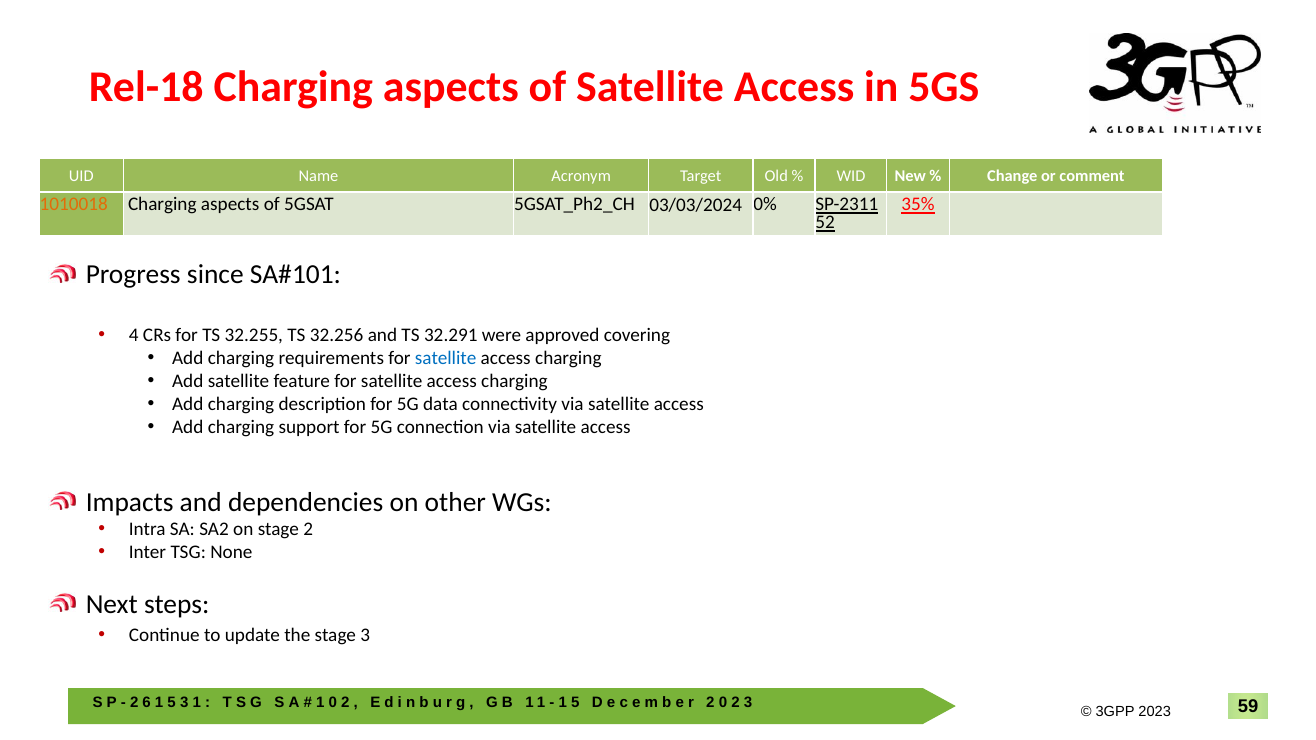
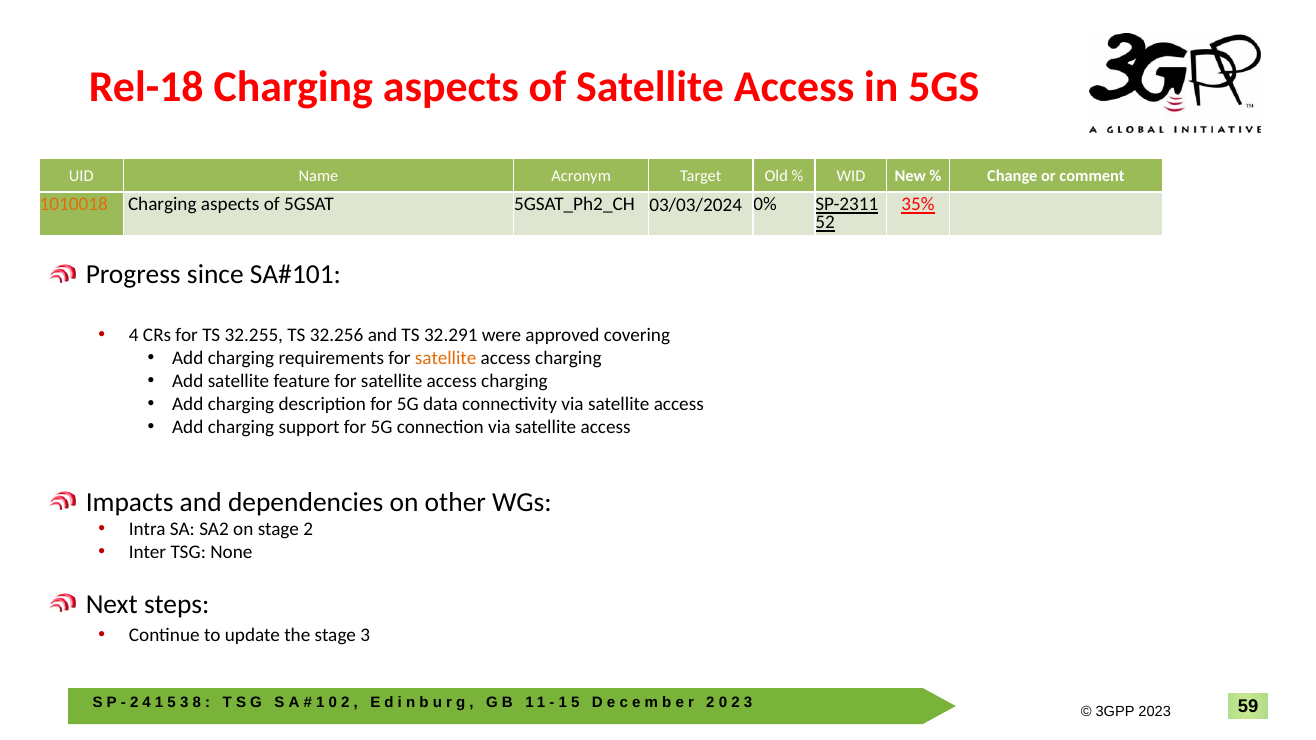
satellite colour: blue -> orange (446, 358)
2 6: 6 -> 4 (147, 703)
3 1: 1 -> 8 (197, 703)
